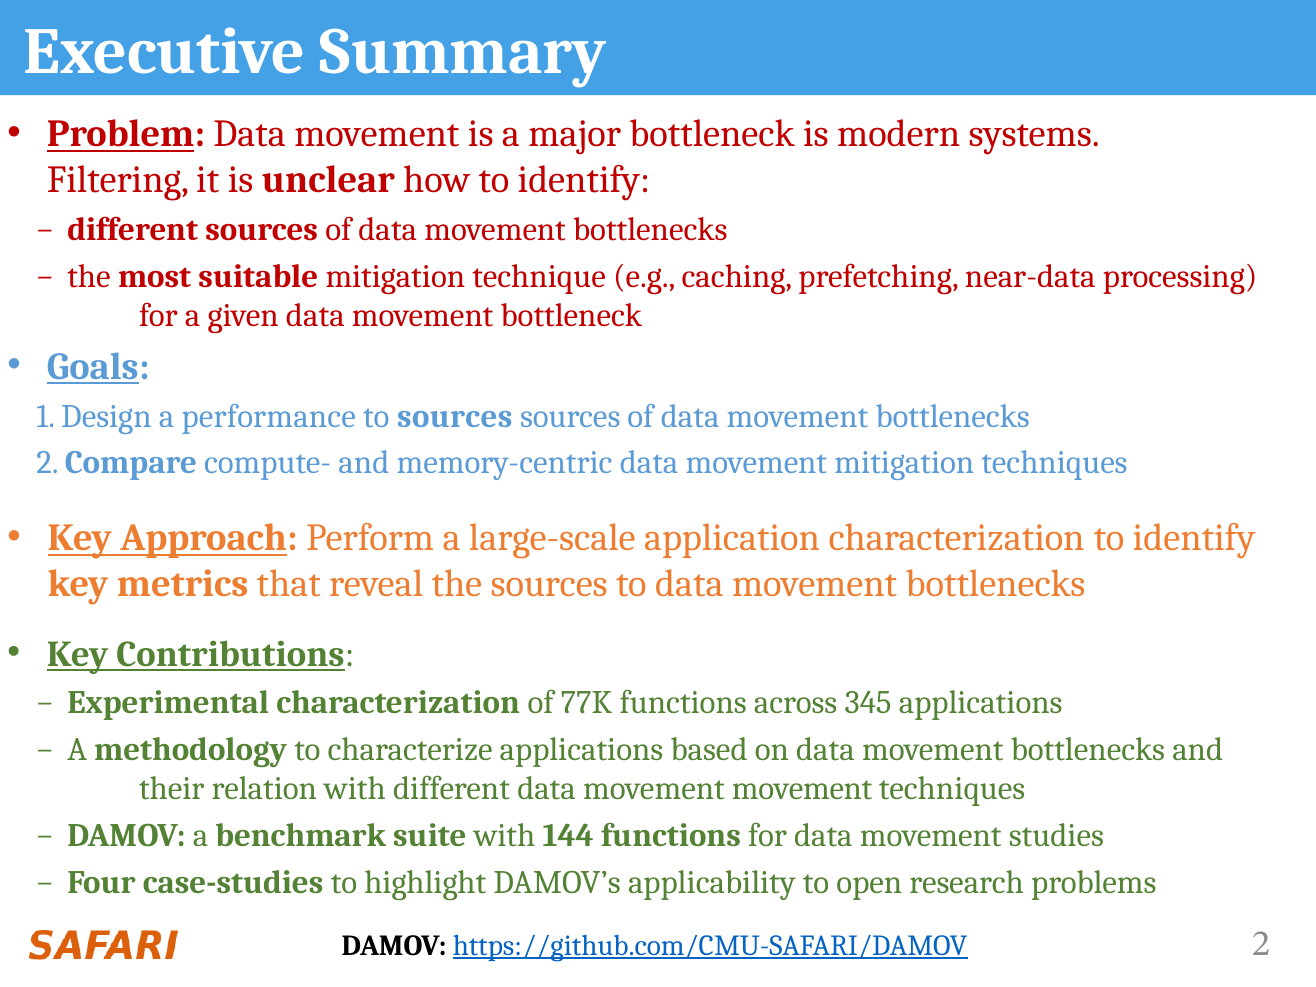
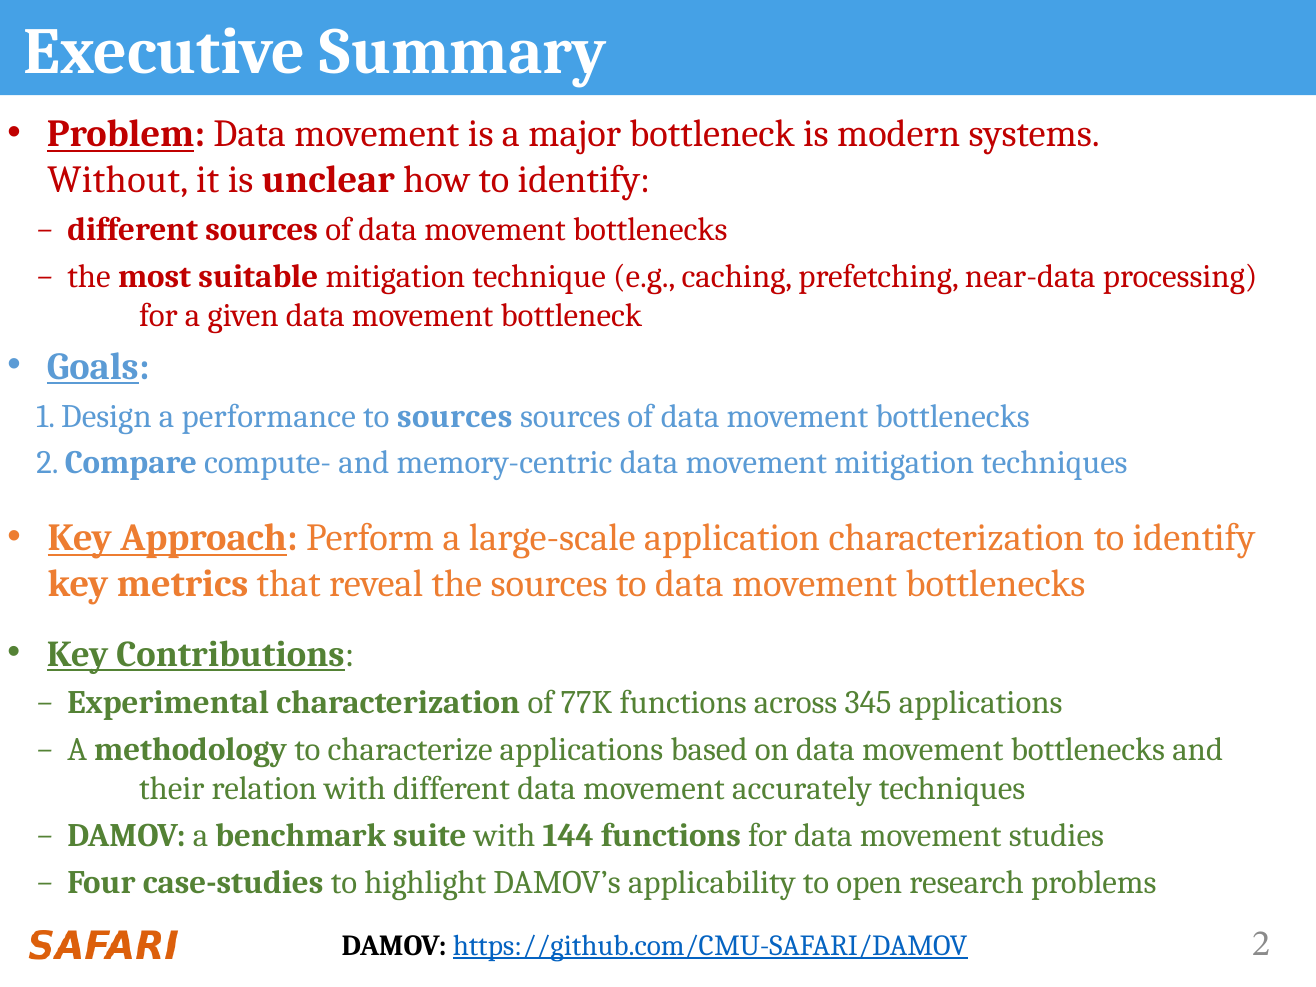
Filtering: Filtering -> Without (118, 180)
movement movement: movement -> accurately (802, 789)
